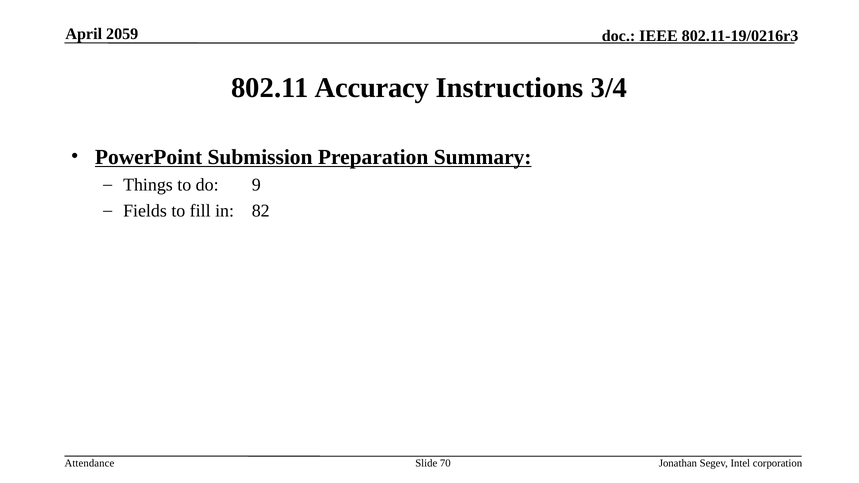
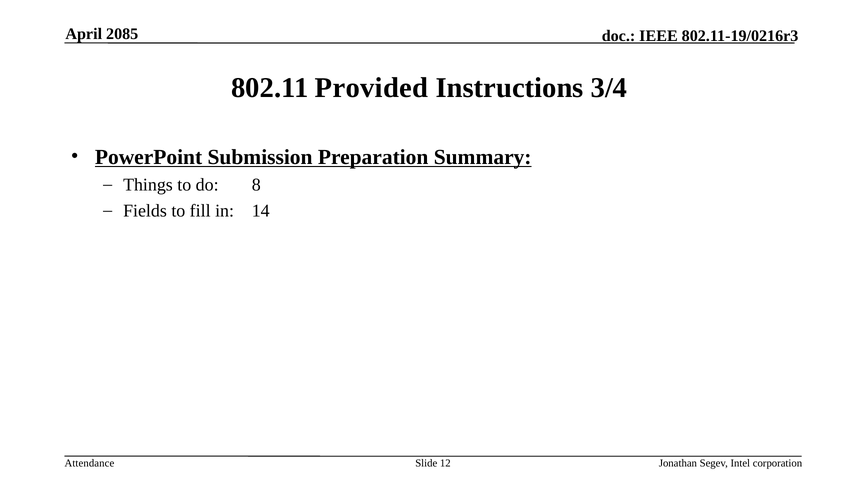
2059: 2059 -> 2085 (122, 34)
Accuracy: Accuracy -> Provided (372, 88)
9: 9 -> 8 (256, 185)
82: 82 -> 14 (261, 211)
70: 70 -> 12 (445, 463)
